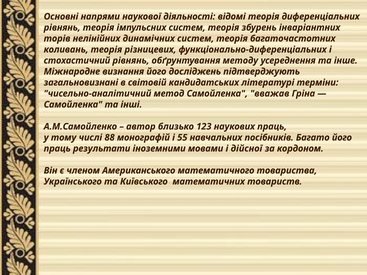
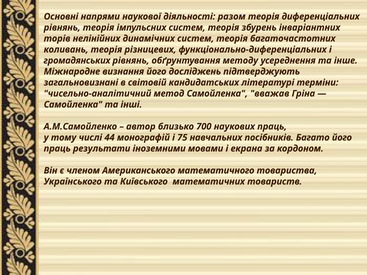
відомі: відомі -> разом (232, 17)
стохастичний: стохастичний -> громадянських (77, 61)
123: 123 -> 700 (204, 127)
88: 88 -> 44 (110, 138)
55: 55 -> 75 (182, 138)
дійсної: дійсної -> екрана (247, 149)
